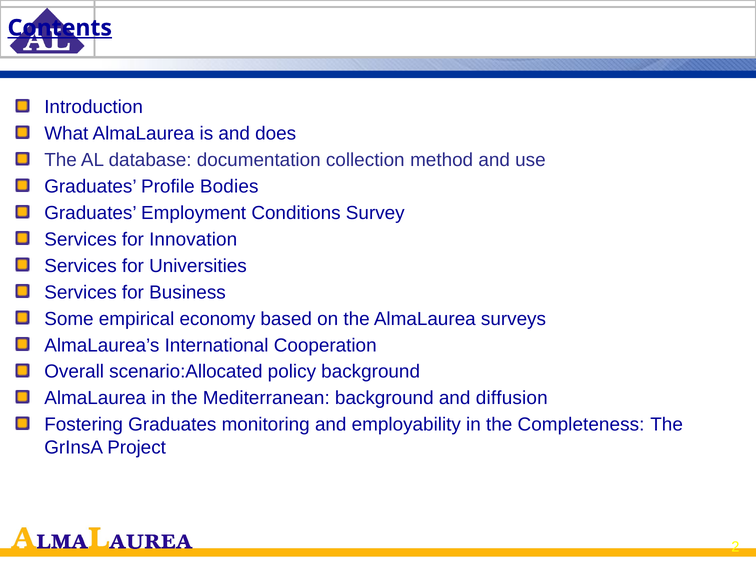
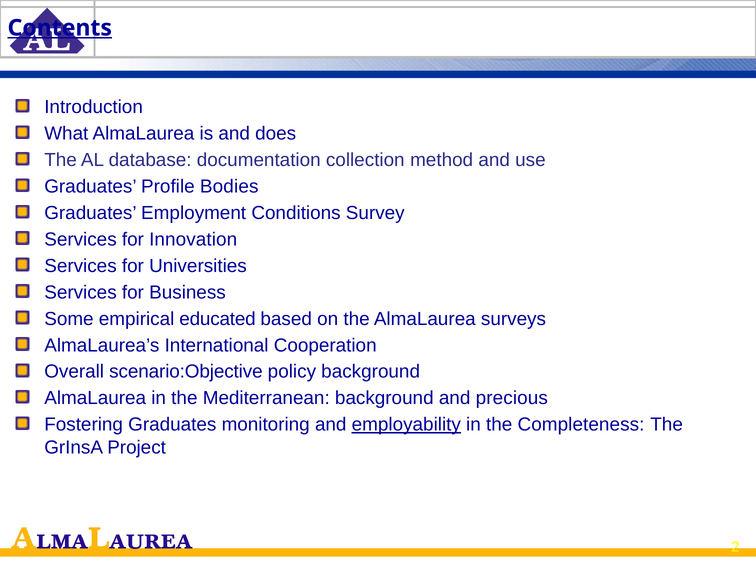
economy: economy -> educated (218, 319)
scenario:Allocated: scenario:Allocated -> scenario:Objective (186, 372)
diffusion: diffusion -> precious (512, 398)
employability underline: none -> present (406, 425)
